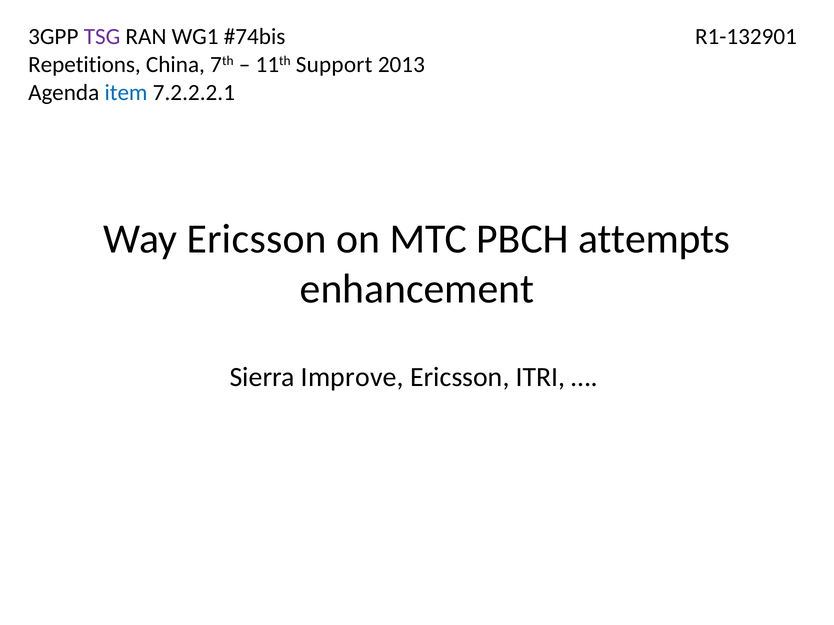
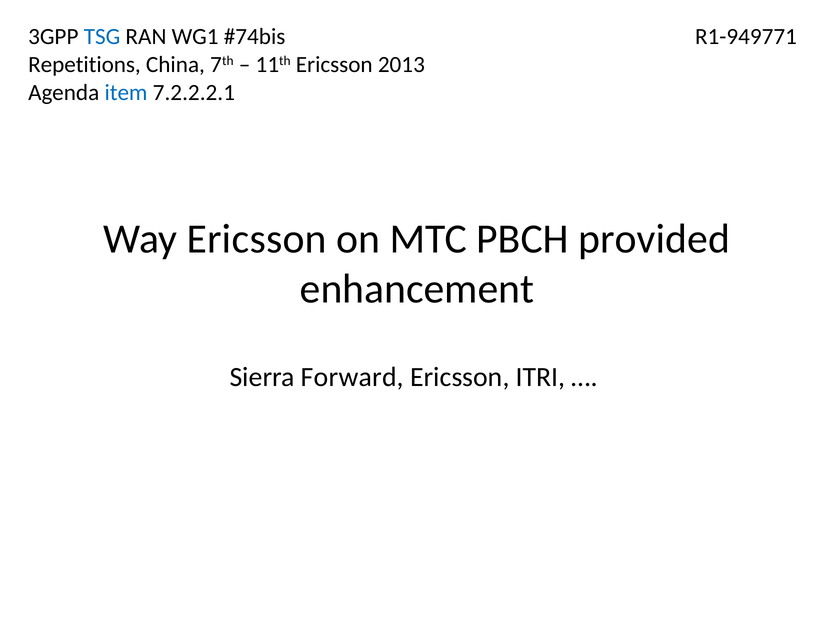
TSG colour: purple -> blue (102, 37)
R1-132901: R1-132901 -> R1-949771 (746, 37)
11th Support: Support -> Ericsson (334, 65)
attempts: attempts -> provided (654, 239)
Improve: Improve -> Forward (352, 377)
